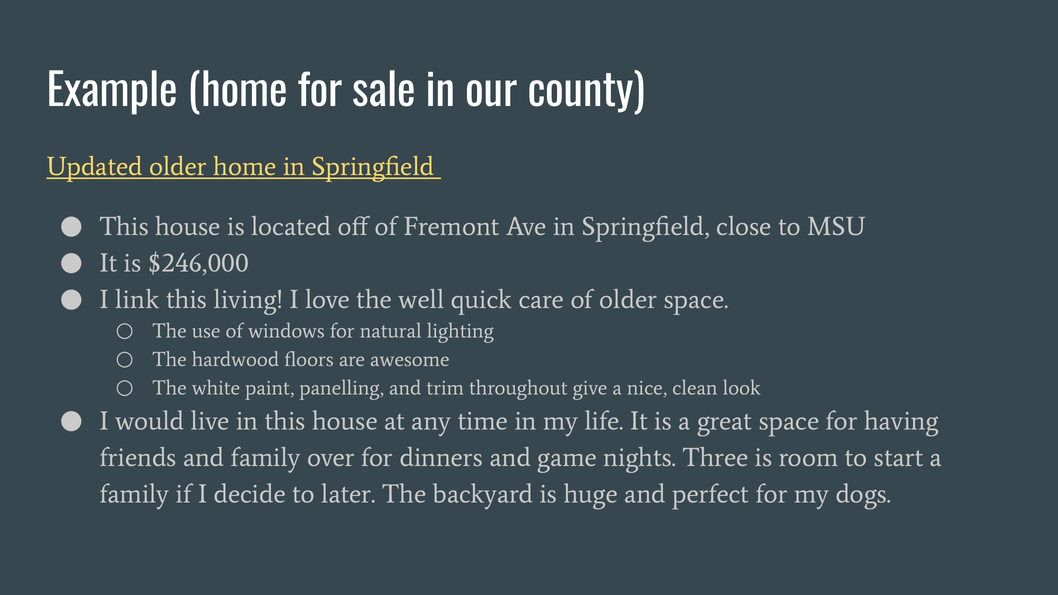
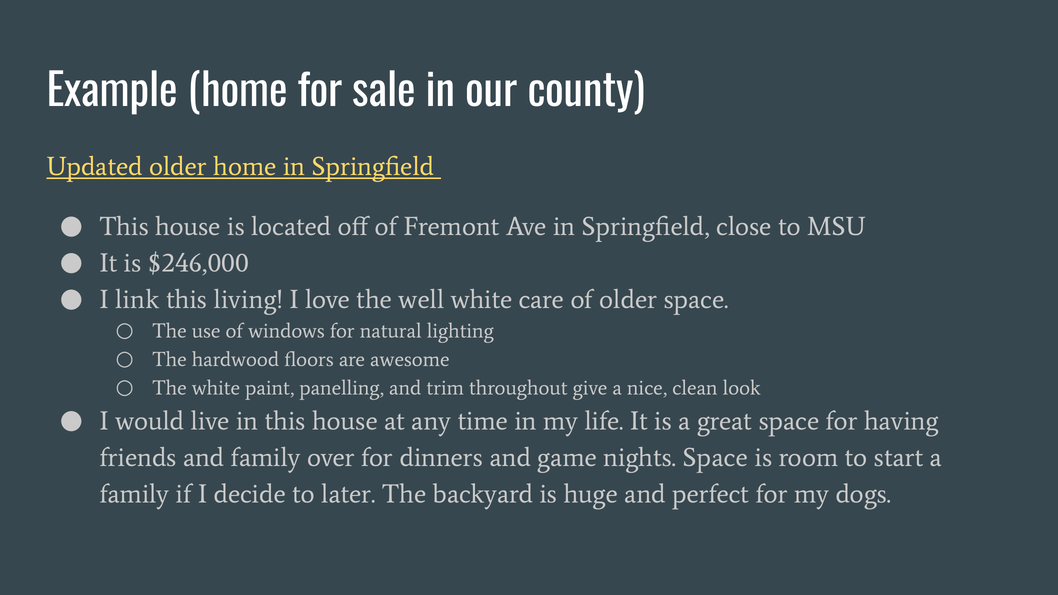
well quick: quick -> white (481, 300)
nights Three: Three -> Space (715, 458)
